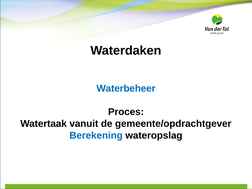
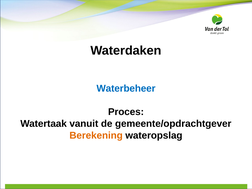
Berekening colour: blue -> orange (96, 135)
